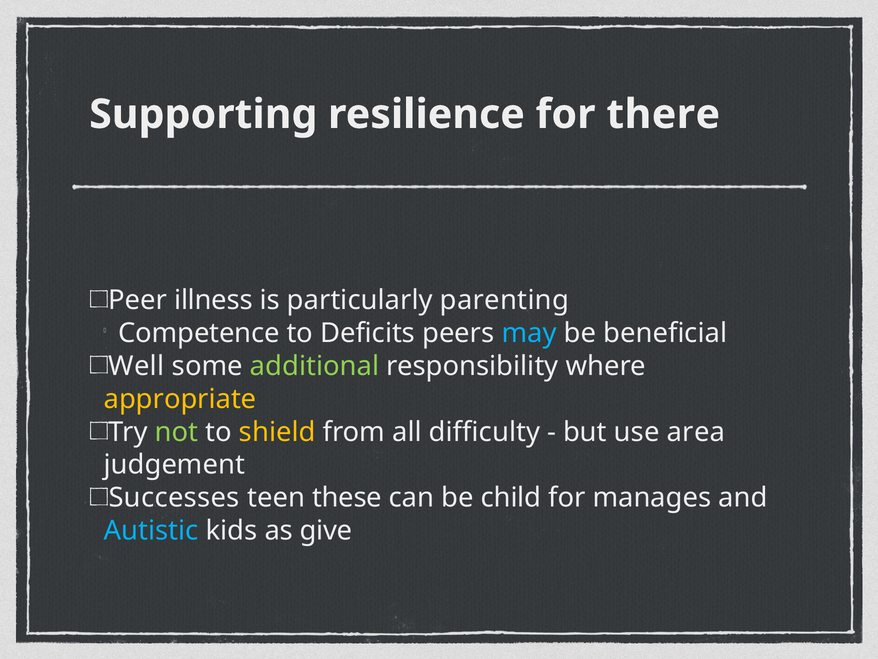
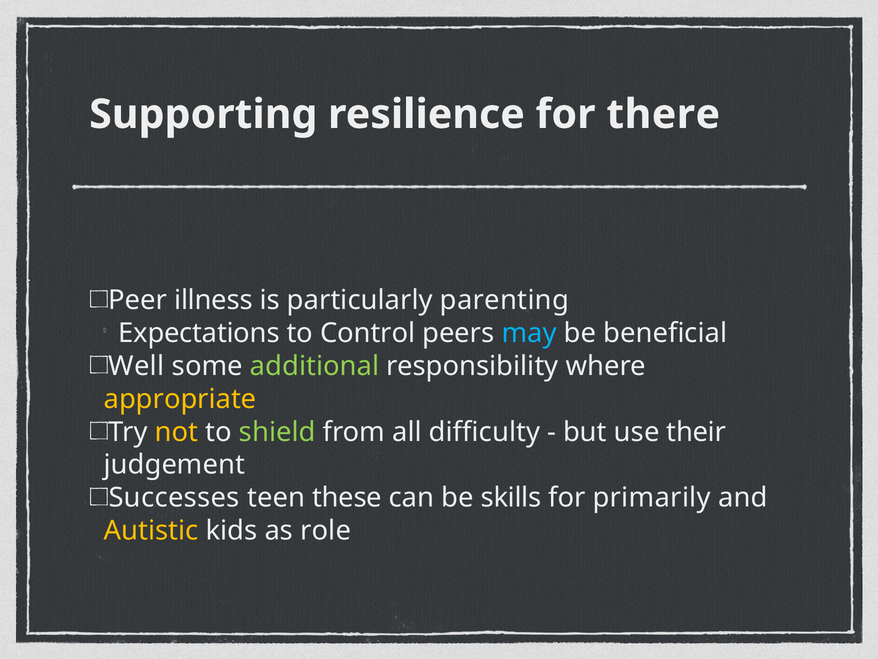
Competence: Competence -> Expectations (199, 333)
Deficits: Deficits -> Control (368, 333)
not colour: light green -> yellow (176, 432)
shield colour: yellow -> light green (277, 432)
area: area -> their (696, 432)
child: child -> skills (511, 497)
manages: manages -> primarily (652, 497)
Autistic colour: light blue -> yellow (151, 530)
give: give -> role (326, 530)
